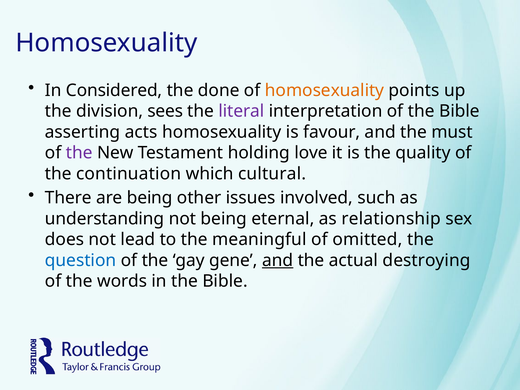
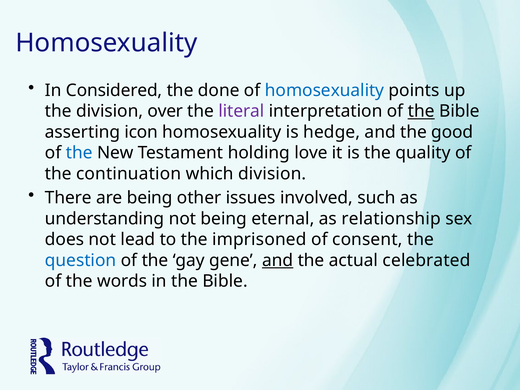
homosexuality colour: orange -> blue (325, 90)
sees: sees -> over (165, 111)
the underline: none -> present (421, 111)
acts: acts -> icon (141, 132)
favour: favour -> hedge (332, 132)
must: must -> good (452, 132)
the colour: purple -> blue (79, 153)
which cultural: cultural -> division (272, 174)
meaningful: meaningful -> imprisoned (259, 240)
omitted: omitted -> consent (367, 240)
destroying: destroying -> celebrated (427, 260)
